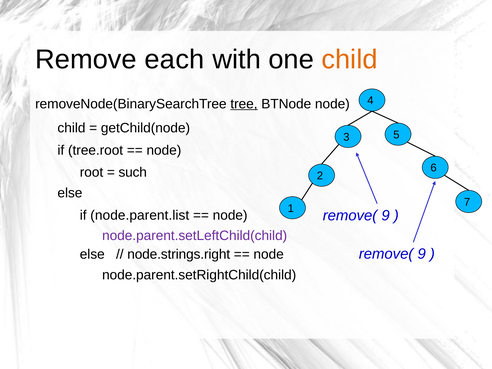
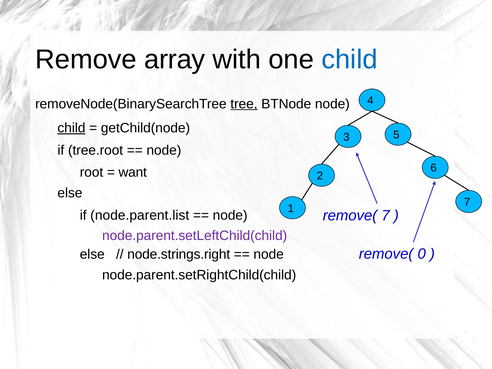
each: each -> array (175, 59)
child colour: orange -> blue (350, 59)
child underline: none -> present (71, 128)
such: such -> want (133, 172)
1 remove( 9: 9 -> 7 (386, 215)
9: 9 -> 0 (422, 254)
